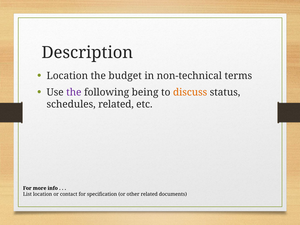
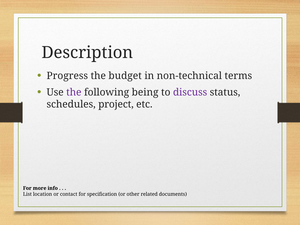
Location: Location -> Progress (67, 76)
discuss colour: orange -> purple (190, 92)
schedules related: related -> project (116, 104)
